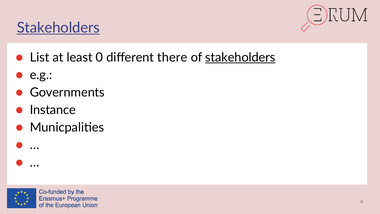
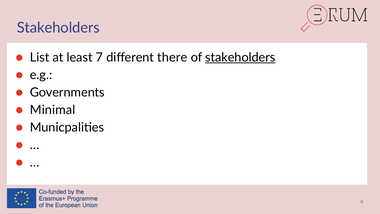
Stakeholders underline: present -> none (58, 28)
0: 0 -> 7 (99, 57)
Instance: Instance -> Minimal (53, 110)
